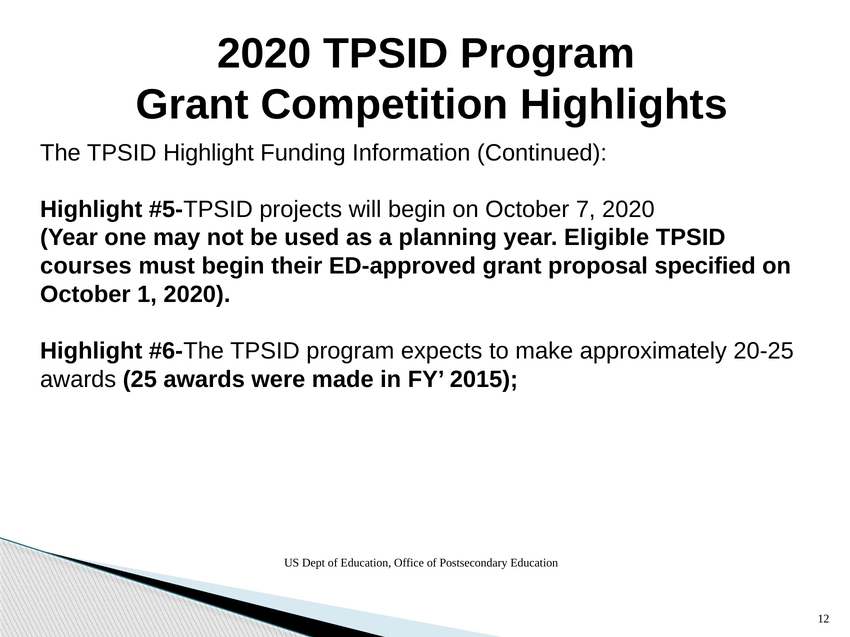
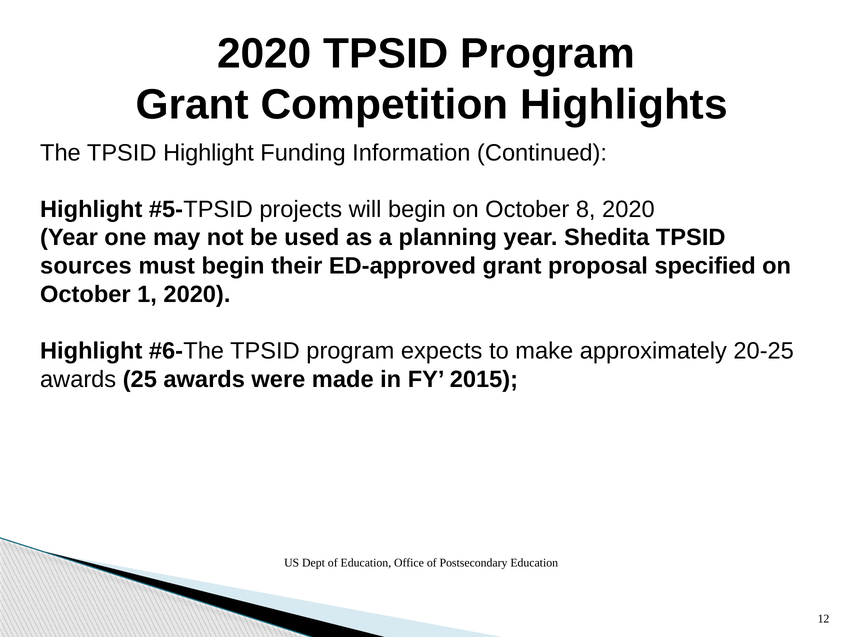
7: 7 -> 8 (586, 210)
Eligible: Eligible -> Shedita (607, 238)
courses: courses -> sources (86, 266)
